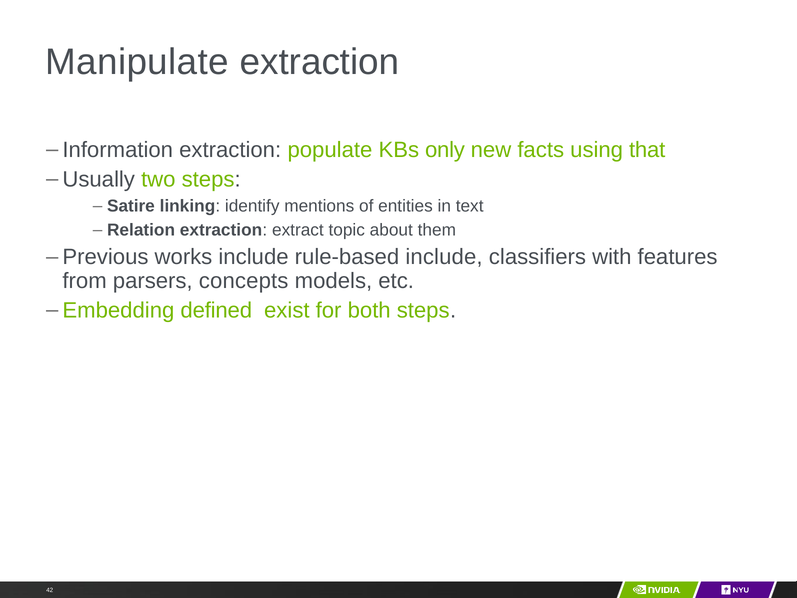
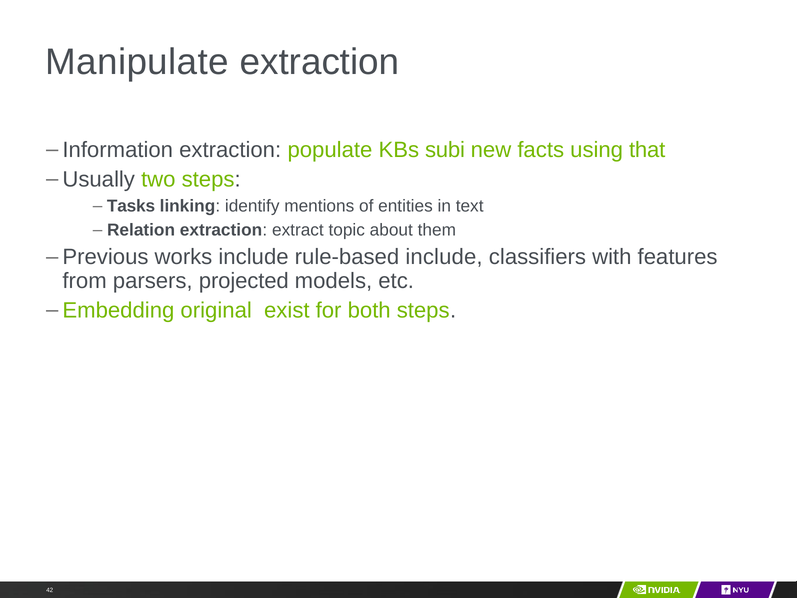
only: only -> subi (445, 150)
Satire: Satire -> Tasks (131, 206)
concepts: concepts -> projected (244, 281)
defined: defined -> original (216, 310)
